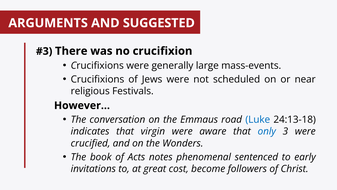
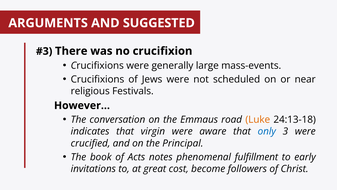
Luke colour: blue -> orange (258, 120)
Wonders: Wonders -> Principal (183, 143)
sentenced: sentenced -> fulfillment (256, 157)
